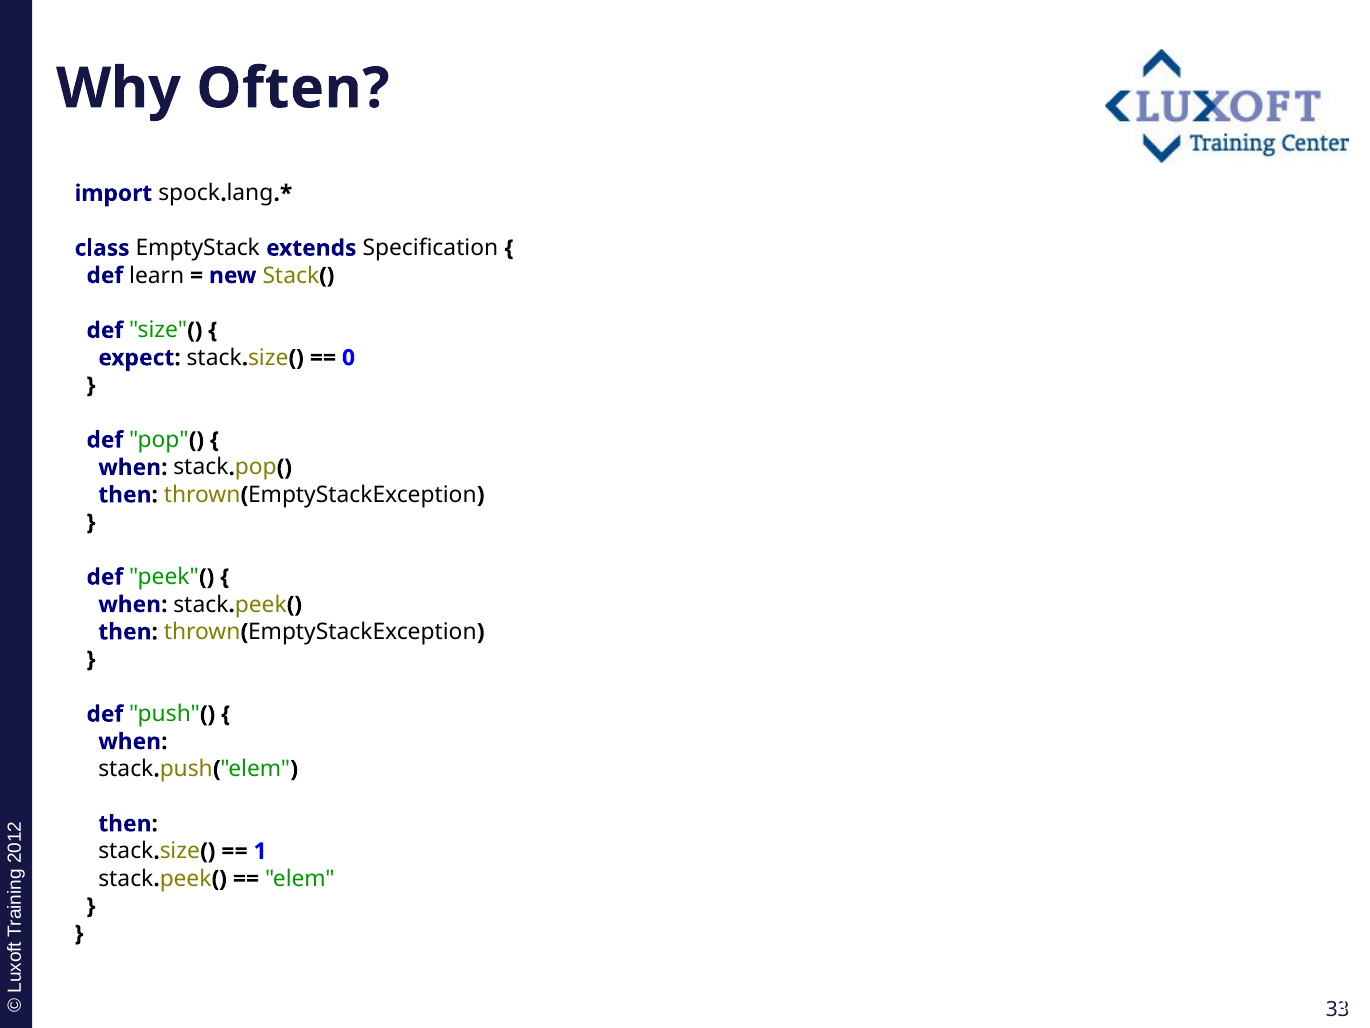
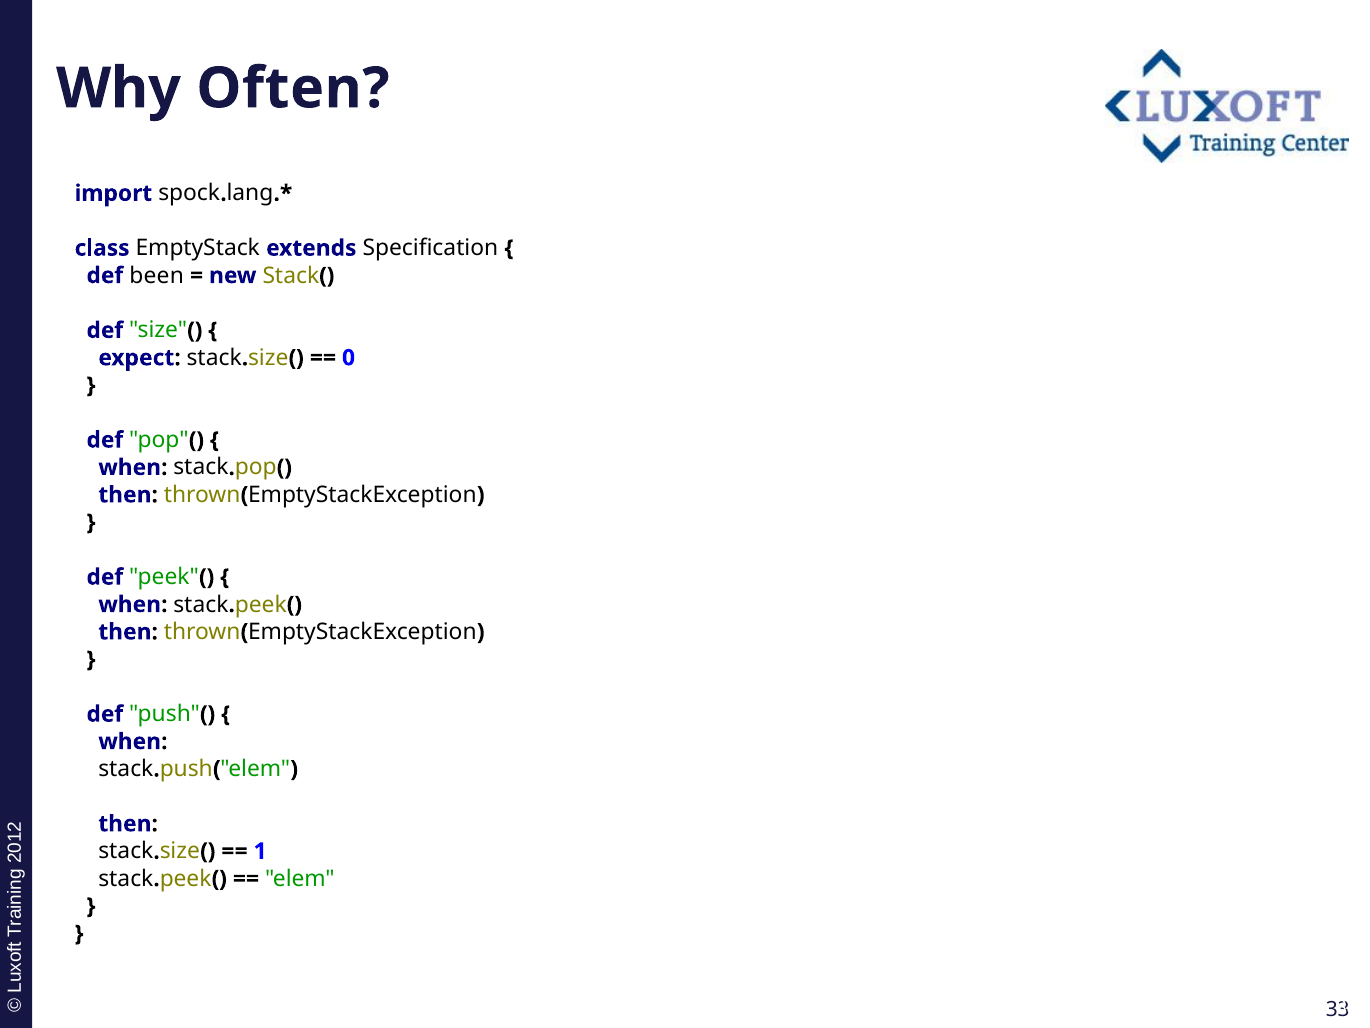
learn: learn -> been (157, 275)
